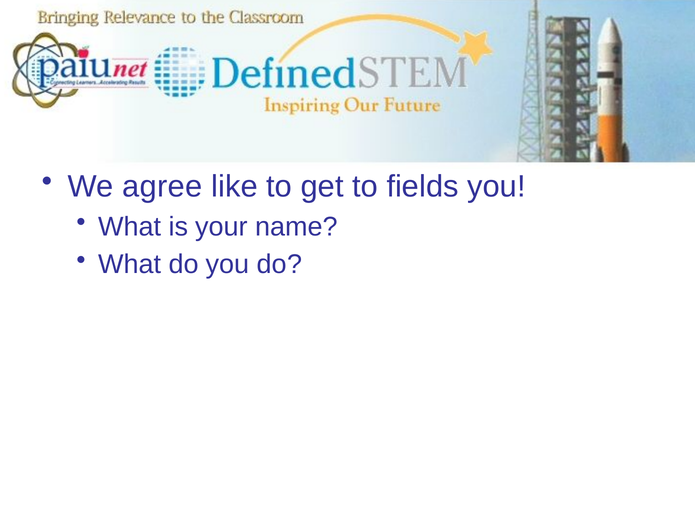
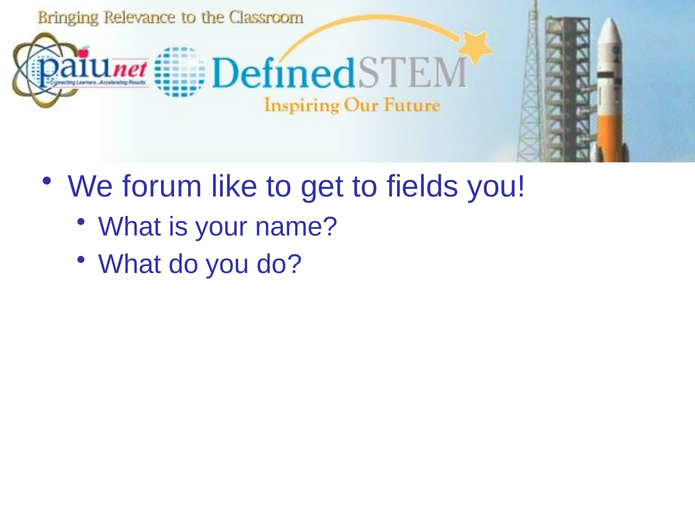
agree: agree -> forum (162, 186)
